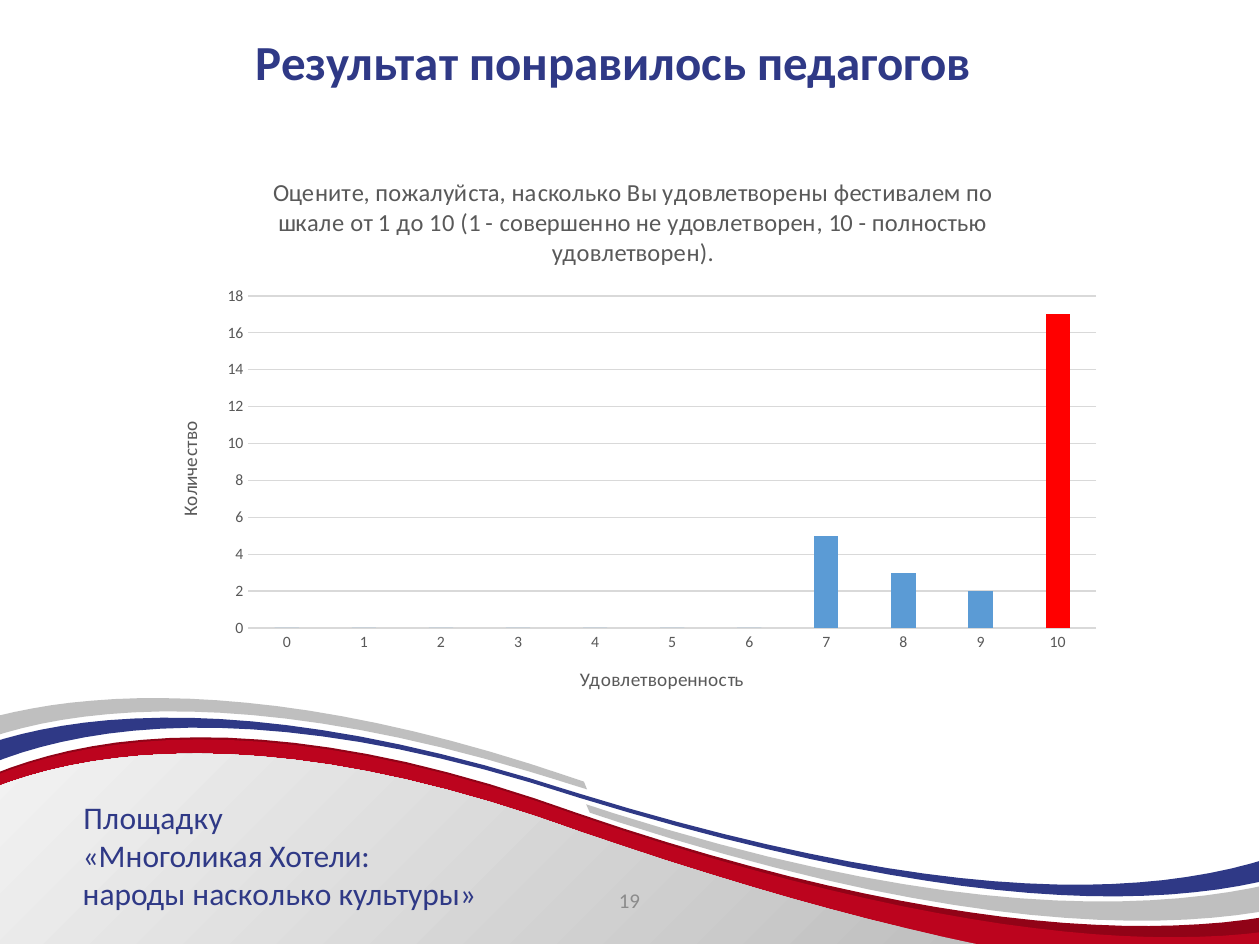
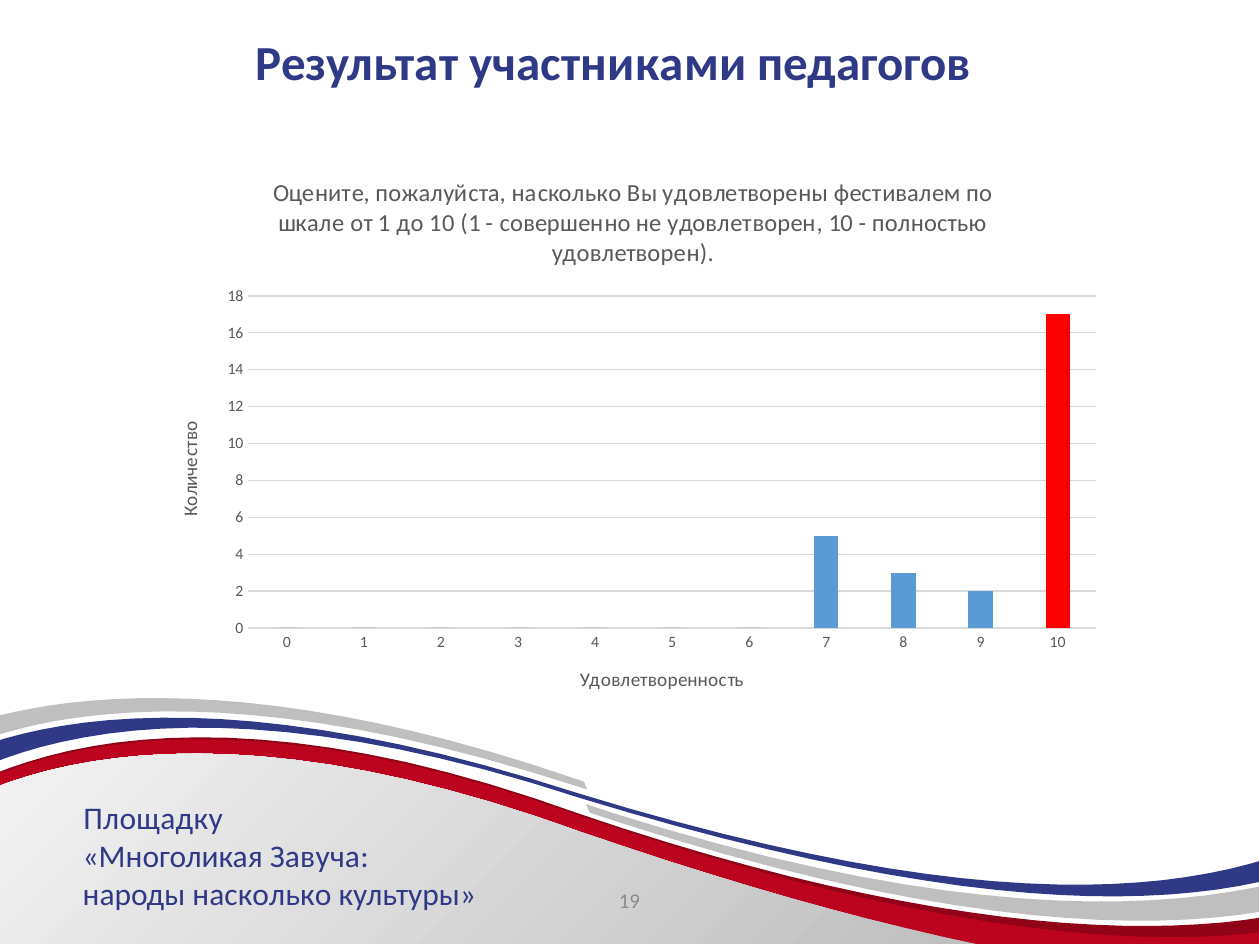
понравилось: понравилось -> участниками (608, 64)
Хотели: Хотели -> Завуча (319, 858)
